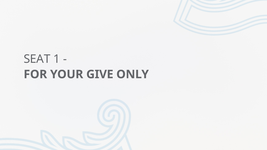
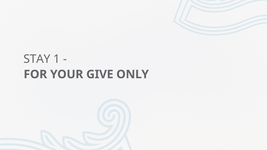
SEAT: SEAT -> STAY (37, 59)
